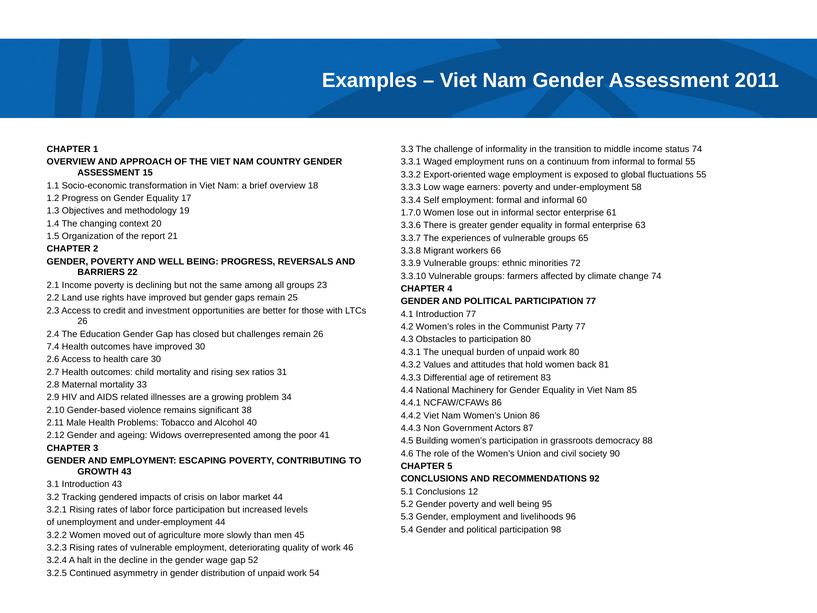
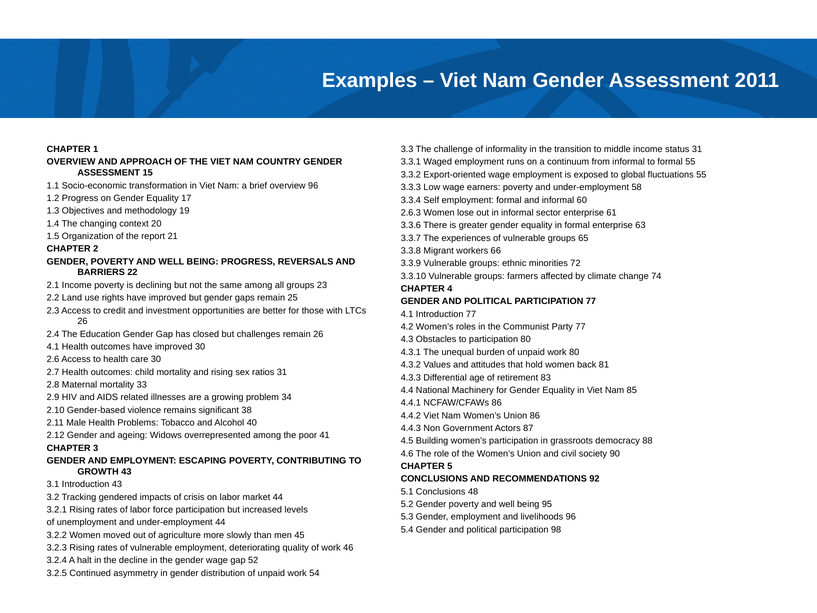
status 74: 74 -> 31 (697, 149)
overview 18: 18 -> 96 (313, 185)
1.7.0: 1.7.0 -> 2.6.3 (411, 213)
7.4: 7.4 -> 4.1 (53, 347)
12: 12 -> 48 (473, 491)
